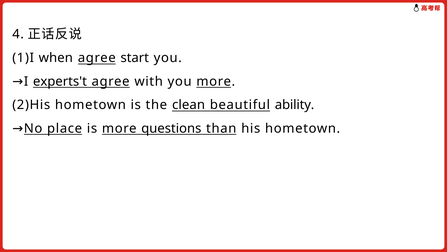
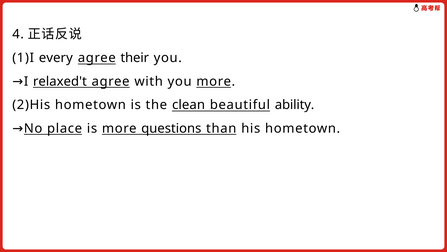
when: when -> every (56, 58)
start: start -> their (135, 58)
experts't: experts't -> relaxed't (60, 81)
